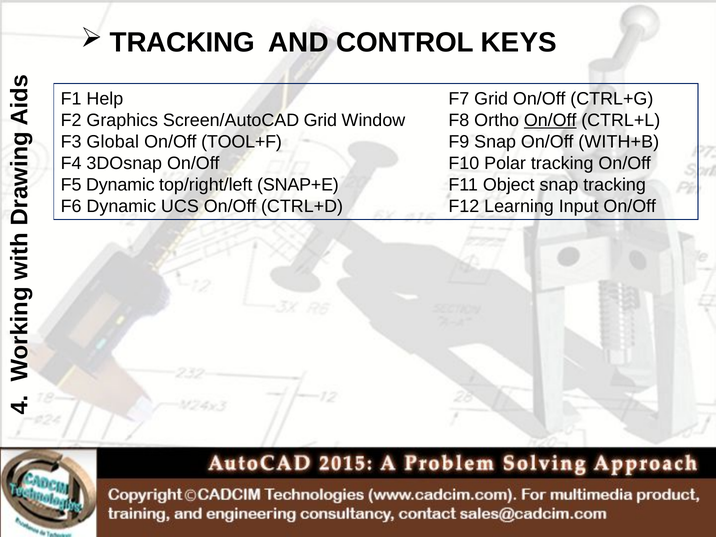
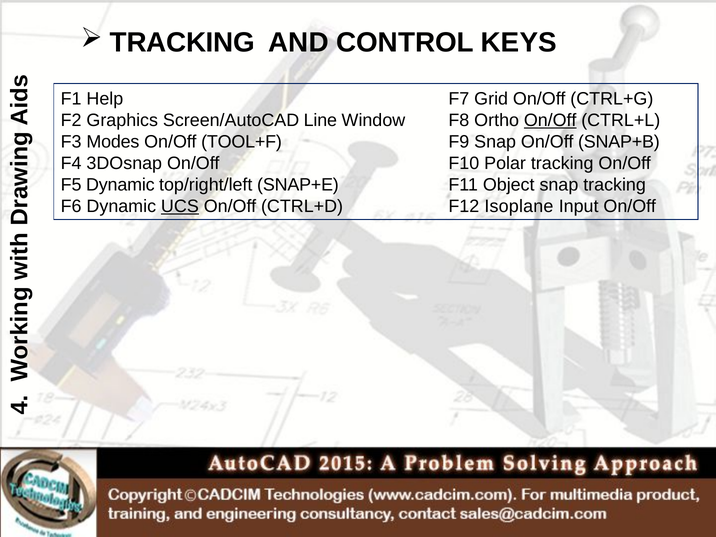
Screen/AutoCAD Grid: Grid -> Line (320, 120)
Global: Global -> Modes (113, 142)
WITH+B: WITH+B -> SNAP+B (619, 142)
UCS underline: none -> present (180, 206)
Learning: Learning -> Isoplane (519, 206)
